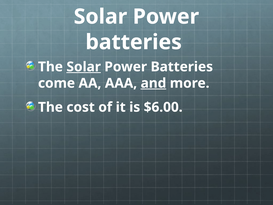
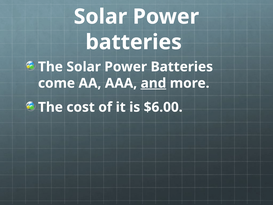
Solar underline: present -> none (84, 67)
